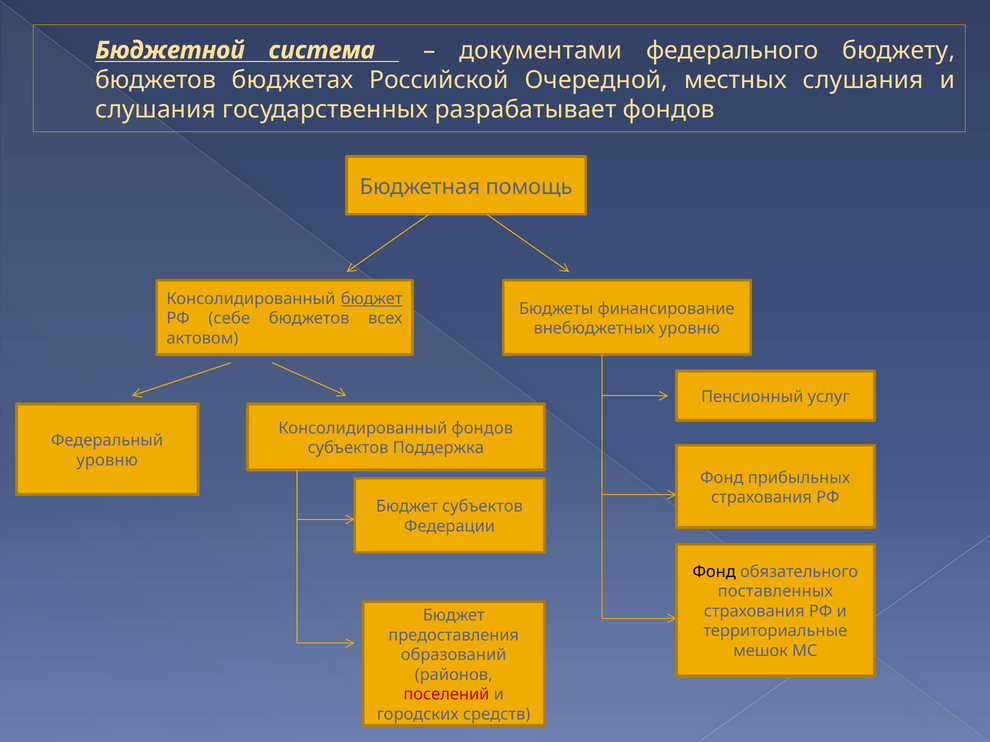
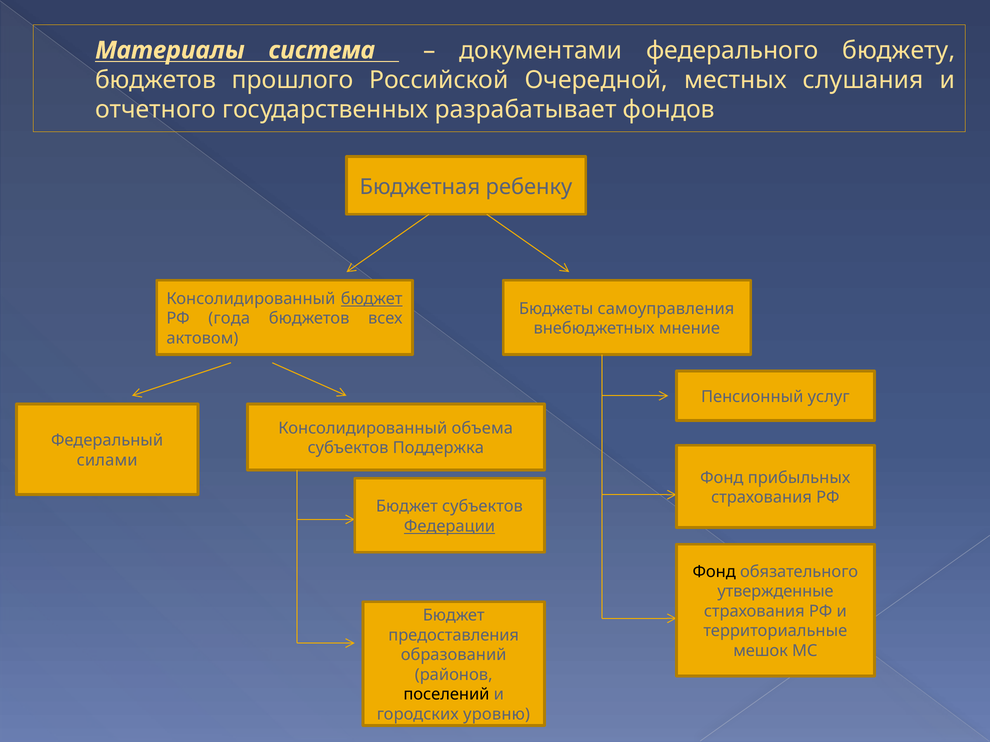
Бюджетной: Бюджетной -> Материалы (170, 50)
бюджетах: бюджетах -> прошлого (293, 80)
слушания: слушания -> отчетного (156, 110)
помощь: помощь -> ребенку (529, 187)
финансирование: финансирование -> самоуправления (666, 309)
себе: себе -> года (229, 319)
внебюджетных уровню: уровню -> мнение (689, 329)
Консолидированный фондов: фондов -> объема (482, 428)
уровню: уровню -> силами (107, 461)
Федерации underline: none -> present (450, 527)
поставленных: поставленных -> утвержденные (776, 592)
поселений colour: red -> black (446, 695)
средств: средств -> уровню (497, 715)
